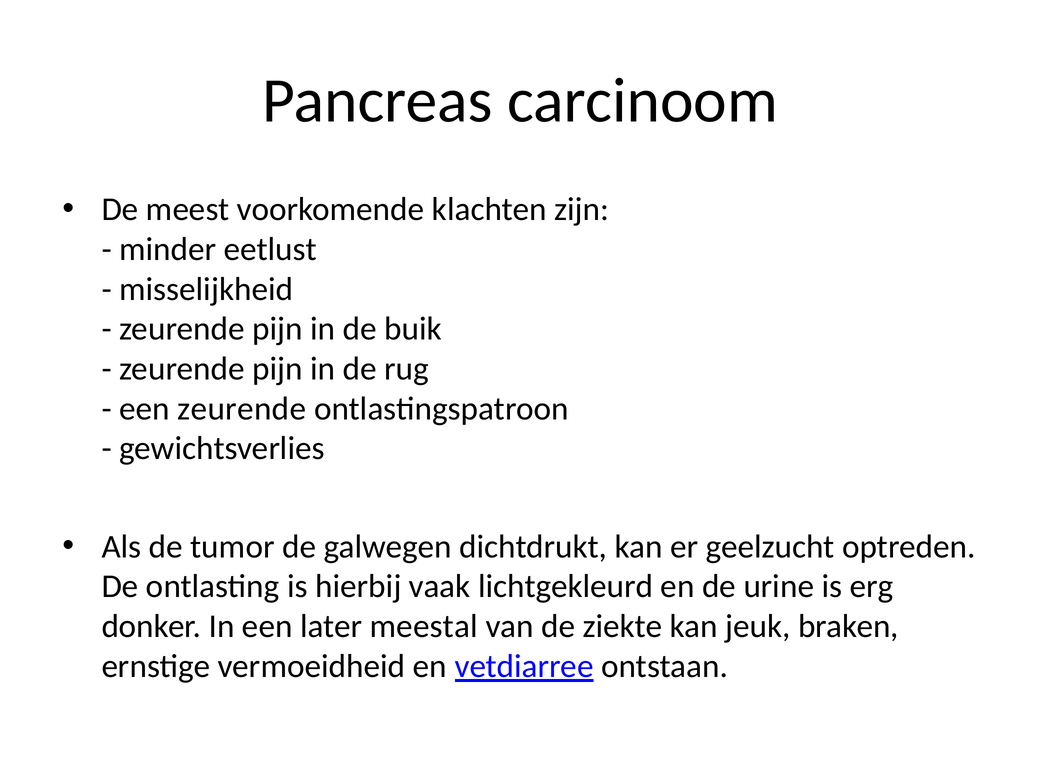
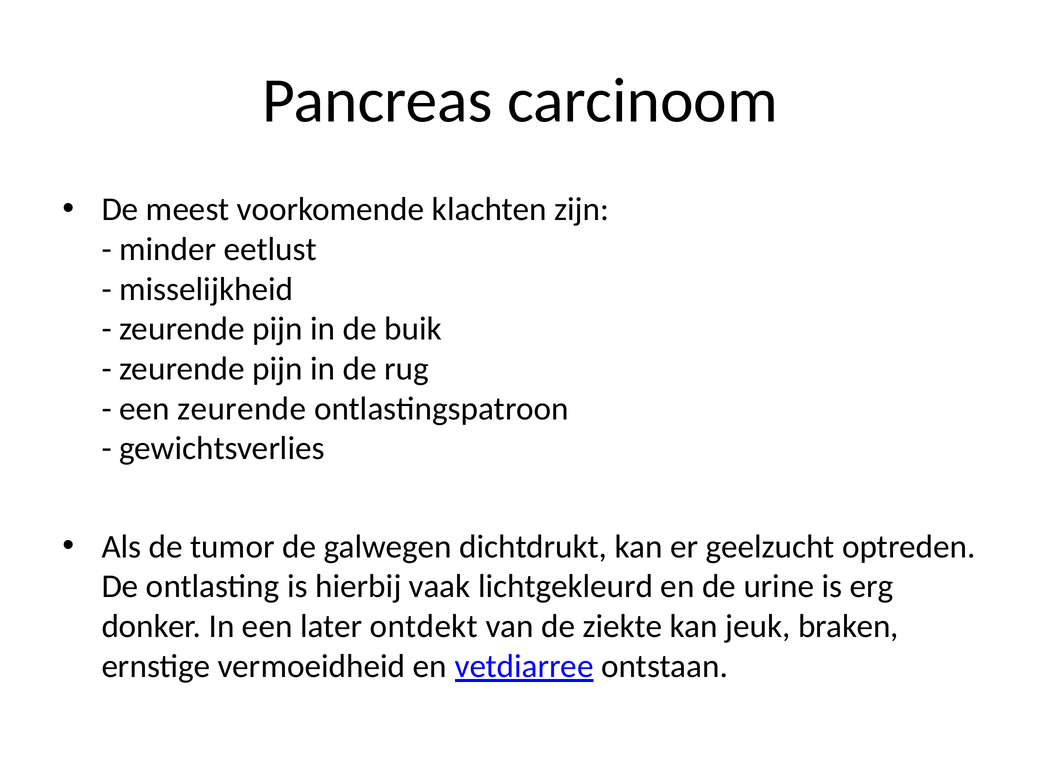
meestal: meestal -> ontdekt (424, 627)
